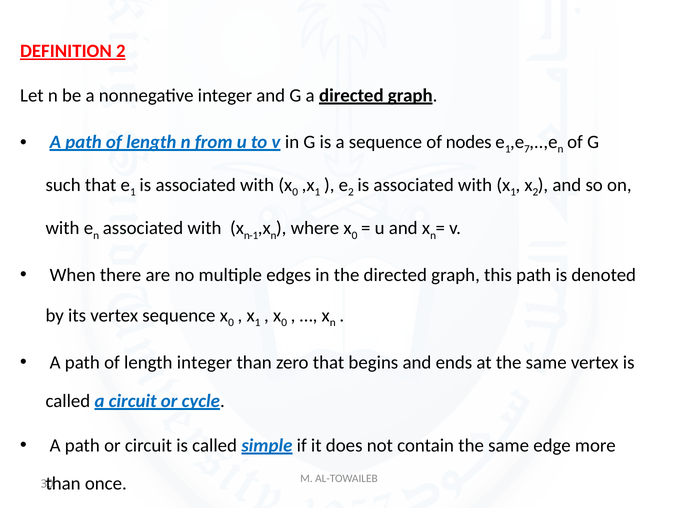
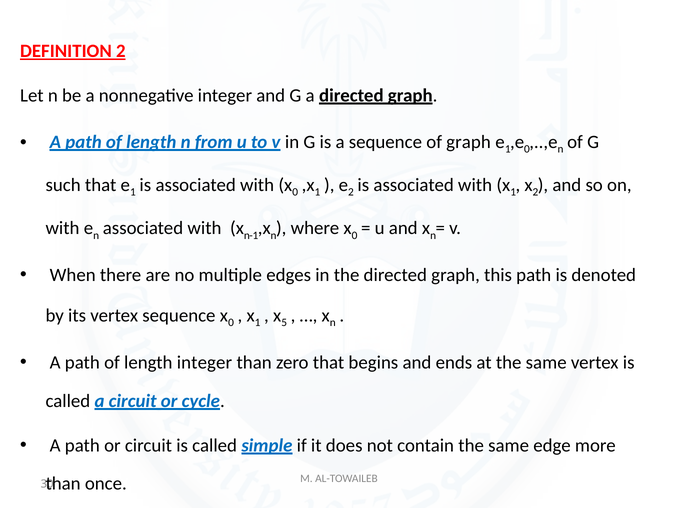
of nodes: nodes -> graph (469, 142)
7: 7 -> 0 (527, 149)
0: 0 -> 5 (284, 323)
